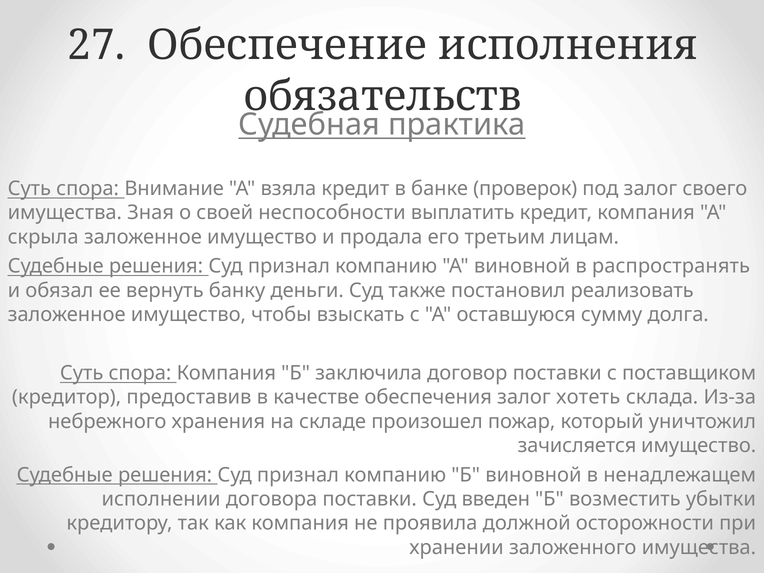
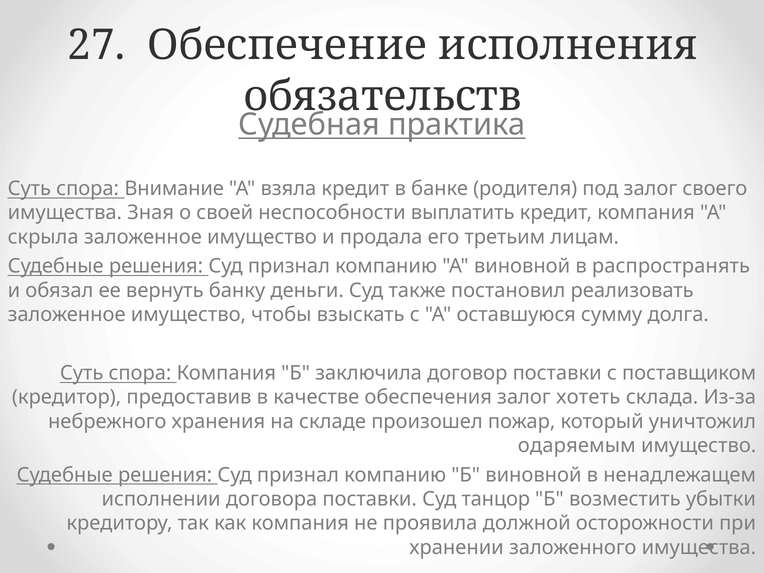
проверок: проверок -> родителя (525, 189)
зачисляется: зачисляется -> одаряемым (577, 446)
введен: введен -> танцор (496, 499)
